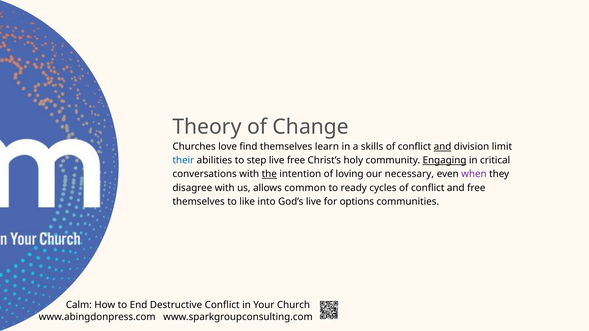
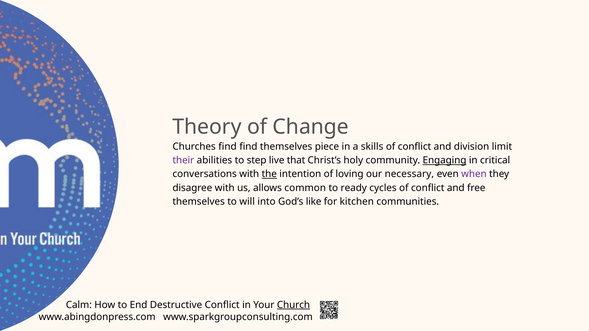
Churches love: love -> find (228, 147)
learn: learn -> piece (327, 147)
and underline: present -> none (443, 147)
their colour: blue -> purple (183, 161)
live free: free -> that (296, 161)
like: like -> will (247, 202)
God’s live: live -> like (314, 202)
options: options -> kitchen (357, 202)
Church underline: none -> present (293, 305)
